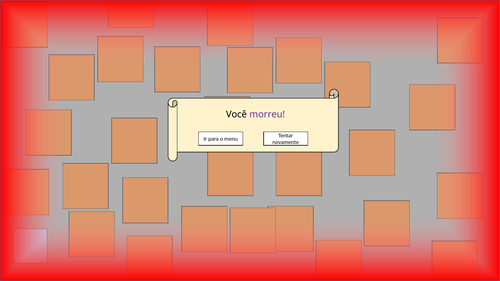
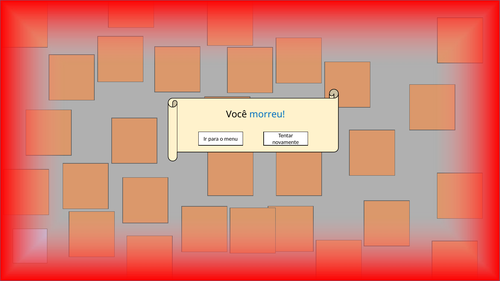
morreu colour: purple -> blue (267, 115)
